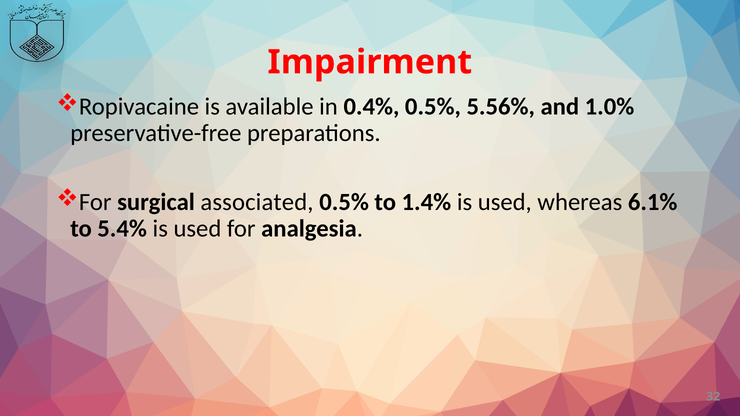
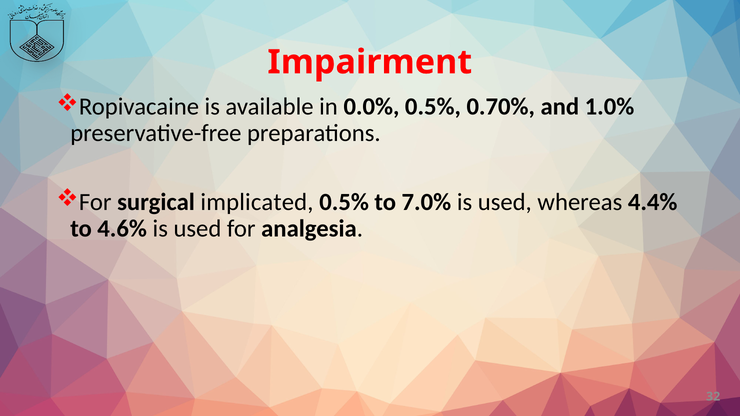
0.4%: 0.4% -> 0.0% (371, 107)
5.56%: 5.56% -> 0.70% (501, 107)
associated: associated -> implicated (257, 202)
1.4%: 1.4% -> 7.0% (426, 202)
6.1%: 6.1% -> 4.4% (653, 202)
5.4%: 5.4% -> 4.6% (122, 229)
